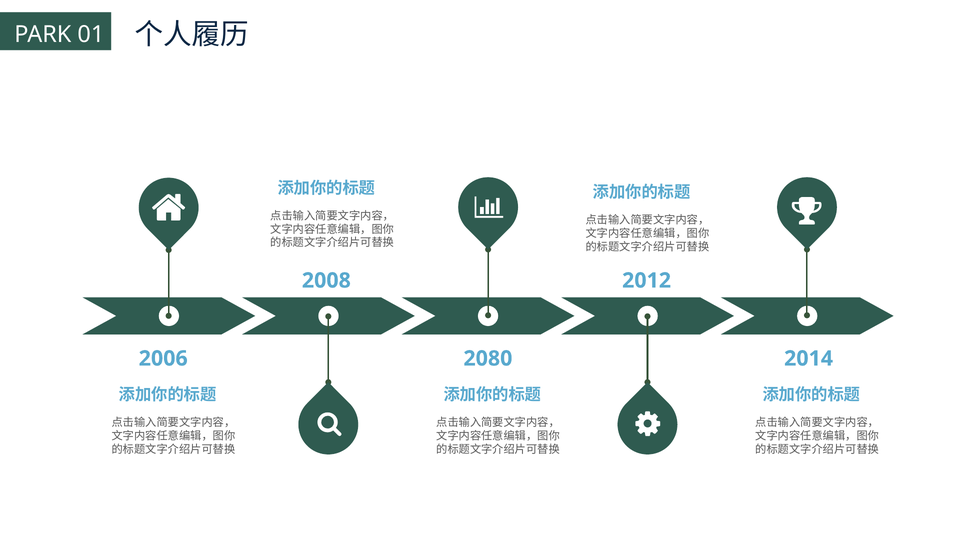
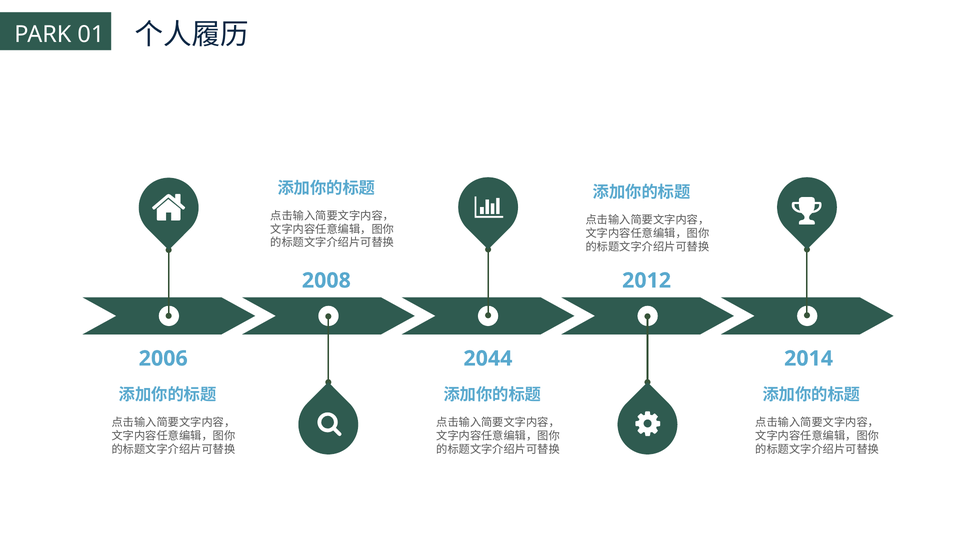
2080: 2080 -> 2044 (488, 358)
